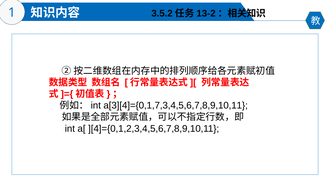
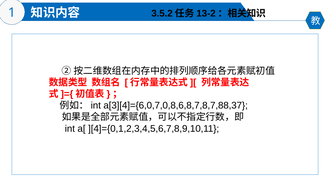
a[3][4]={0,1,7,3,4,5,6,7,8,9,10,11: a[3][4]={0,1,7,3,4,5,6,7,8,9,10,11 -> a[3][4]={6,0,7,0,8,6,8,7,8,7,88,37 (176, 106)
